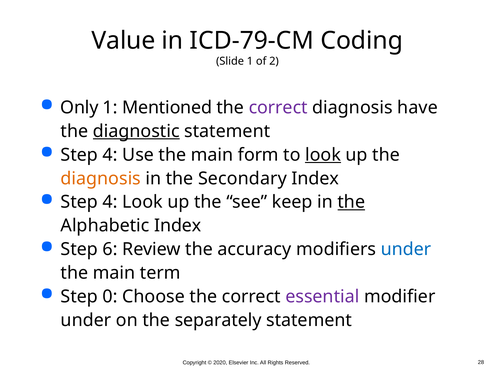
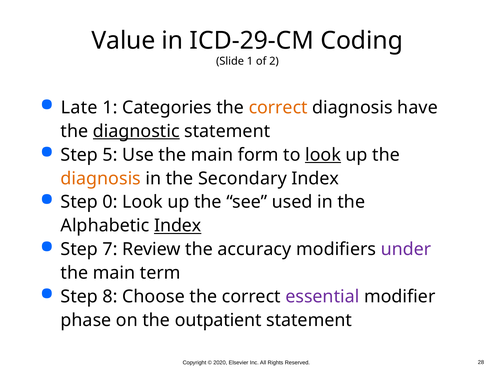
ICD-79-CM: ICD-79-CM -> ICD-29-CM (252, 40)
Only: Only -> Late (79, 107)
Mentioned: Mentioned -> Categories (167, 107)
correct colour: purple -> orange (278, 107)
4: 4 -> 5 (110, 155)
4: 4 -> 0 (110, 202)
keep: keep -> used (292, 202)
the underline: present -> none (351, 202)
Index underline: none -> present (178, 225)
6: 6 -> 7 (110, 249)
under colour: blue -> purple (406, 249)
0: 0 -> 8 (110, 296)
under: under -> phase (86, 320)
separately: separately -> outpatient (218, 320)
